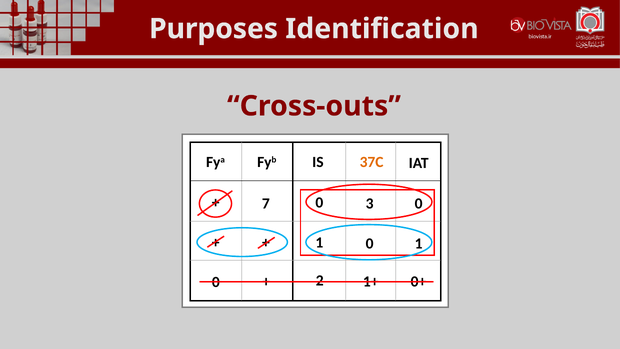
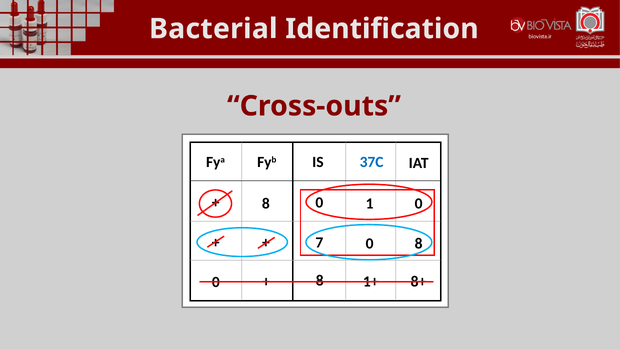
Purposes: Purposes -> Bacterial (213, 29)
37C colour: orange -> blue (372, 162)
7: 7 -> 8 (266, 204)
3: 3 -> 1 (370, 204)
1: 1 -> 7 (319, 242)
0 1: 1 -> 8 (419, 243)
2: 2 -> 8 (320, 280)
0+: 0+ -> 8+ (418, 281)
